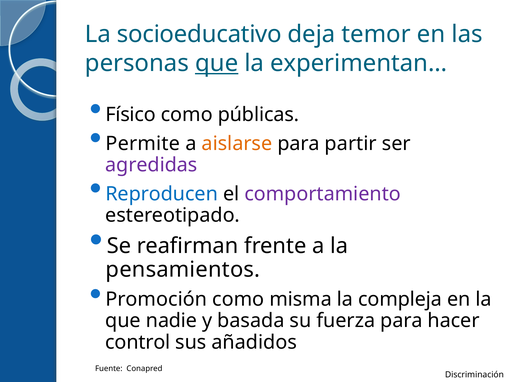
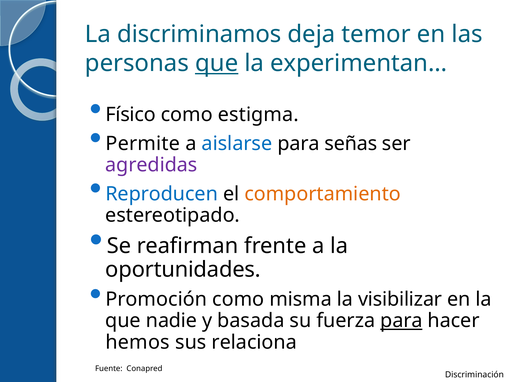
socioeducativo: socioeducativo -> discriminamos (199, 34)
públicas: públicas -> estigma (258, 114)
aislarse colour: orange -> blue (237, 143)
partir: partir -> señas (351, 143)
comportamiento colour: purple -> orange (323, 194)
pensamientos: pensamientos -> oportunidades (183, 269)
compleja: compleja -> visibilizar (400, 299)
para underline: none -> present (401, 321)
control: control -> hemos (138, 342)
añadidos: añadidos -> relaciona (254, 342)
